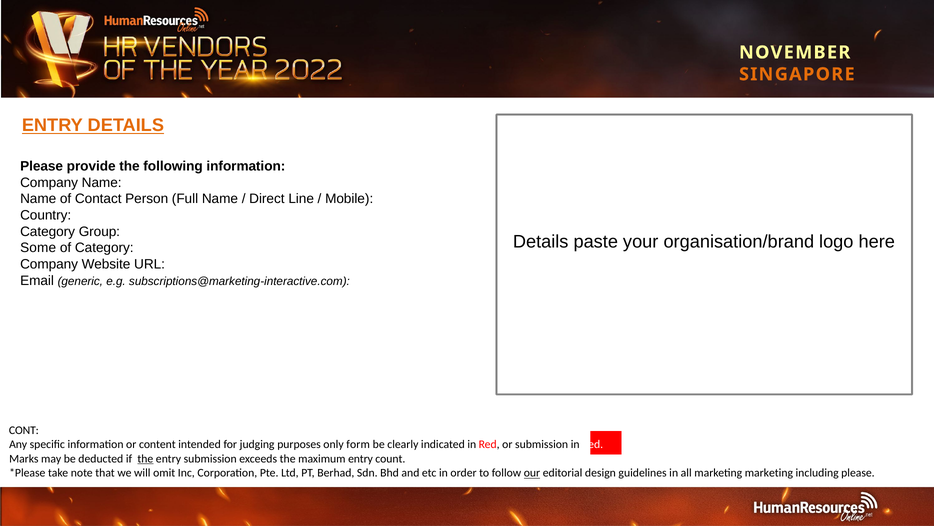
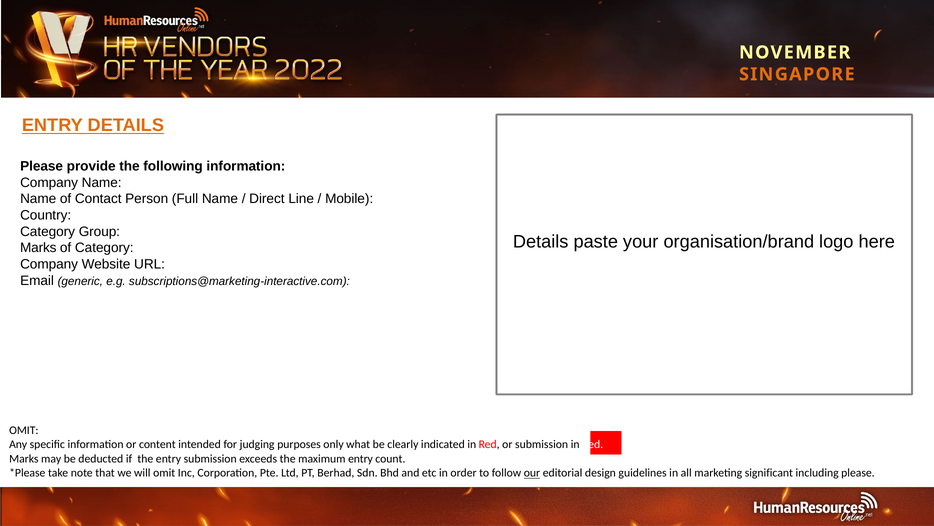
Some: Some -> Marks (38, 248)
CONT: CONT -> OMIT (24, 430)
form: form -> what (358, 444)
the underline: present -> none (145, 458)
marketing marketing: marketing -> significant (769, 473)
